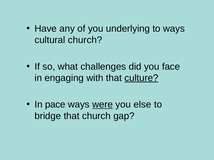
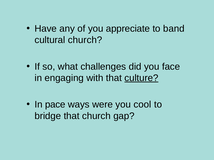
underlying: underlying -> appreciate (128, 29)
to ways: ways -> band (174, 29)
were underline: present -> none (103, 105)
else: else -> cool (142, 105)
